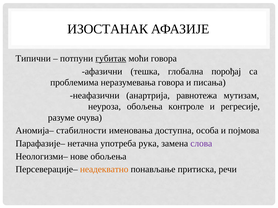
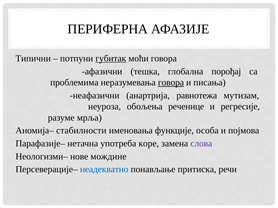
ИЗОСТАНАК: ИЗОСТАНАК -> ПЕРИФЕРНА (108, 29)
говора underline: none -> present (171, 83)
контроле: контроле -> реченице (186, 107)
очува: очува -> мрља (89, 118)
доступна: доступна -> функције (174, 131)
рука: рука -> коре (149, 144)
нове обољења: обољења -> мождине (108, 157)
неадекватно colour: orange -> blue (104, 170)
